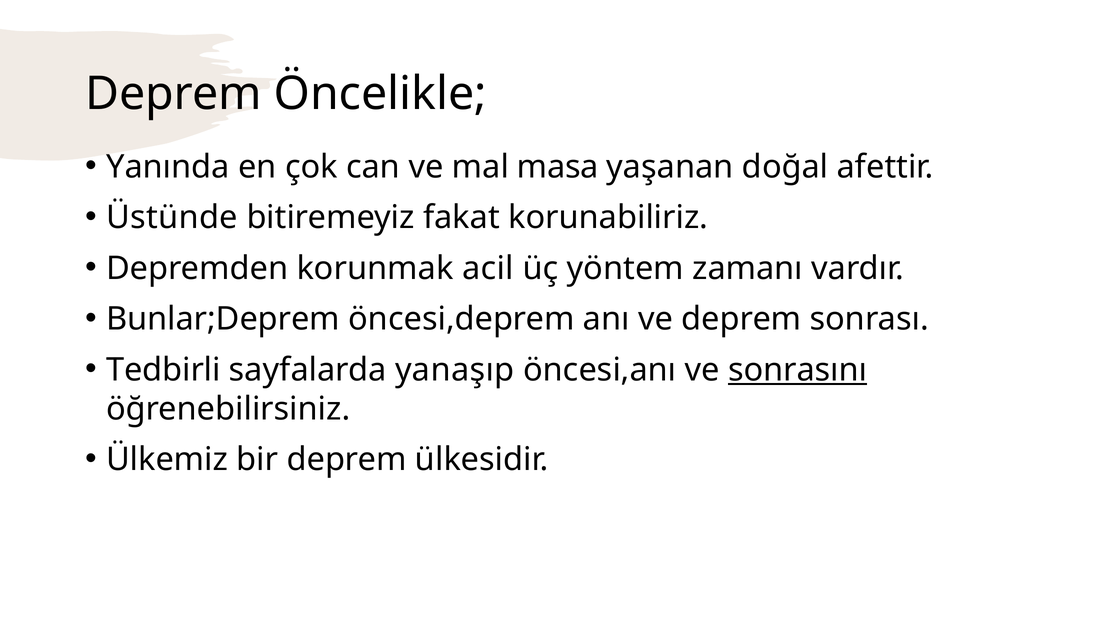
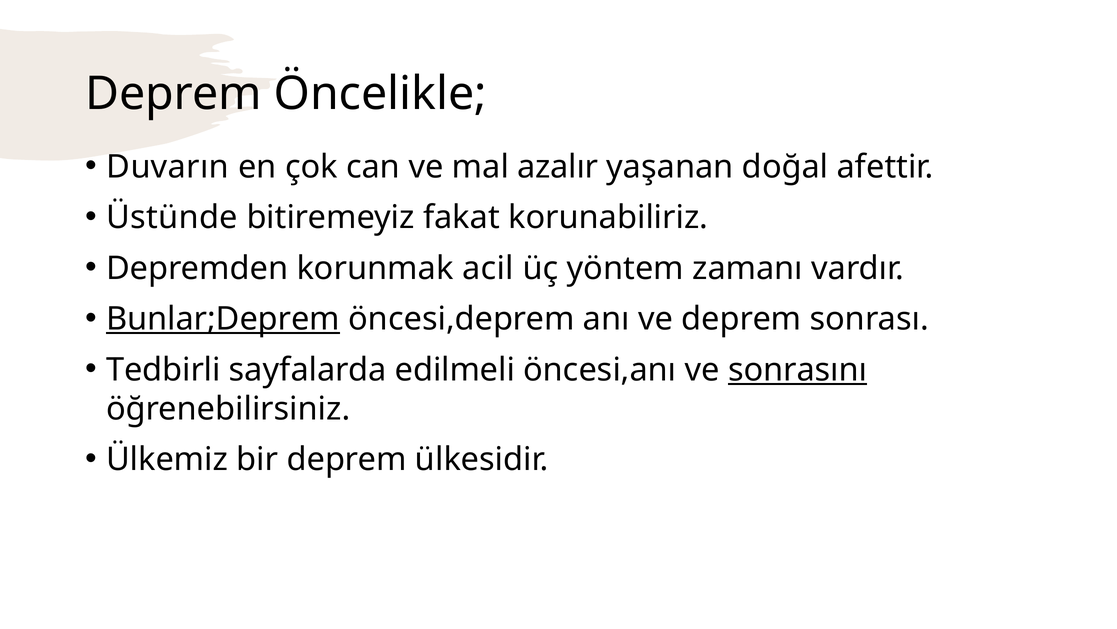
Yanında: Yanında -> Duvarın (168, 167)
masa: masa -> azalır (558, 167)
Bunlar;Deprem underline: none -> present (223, 319)
yanaşıp: yanaşıp -> edilmeli (455, 369)
